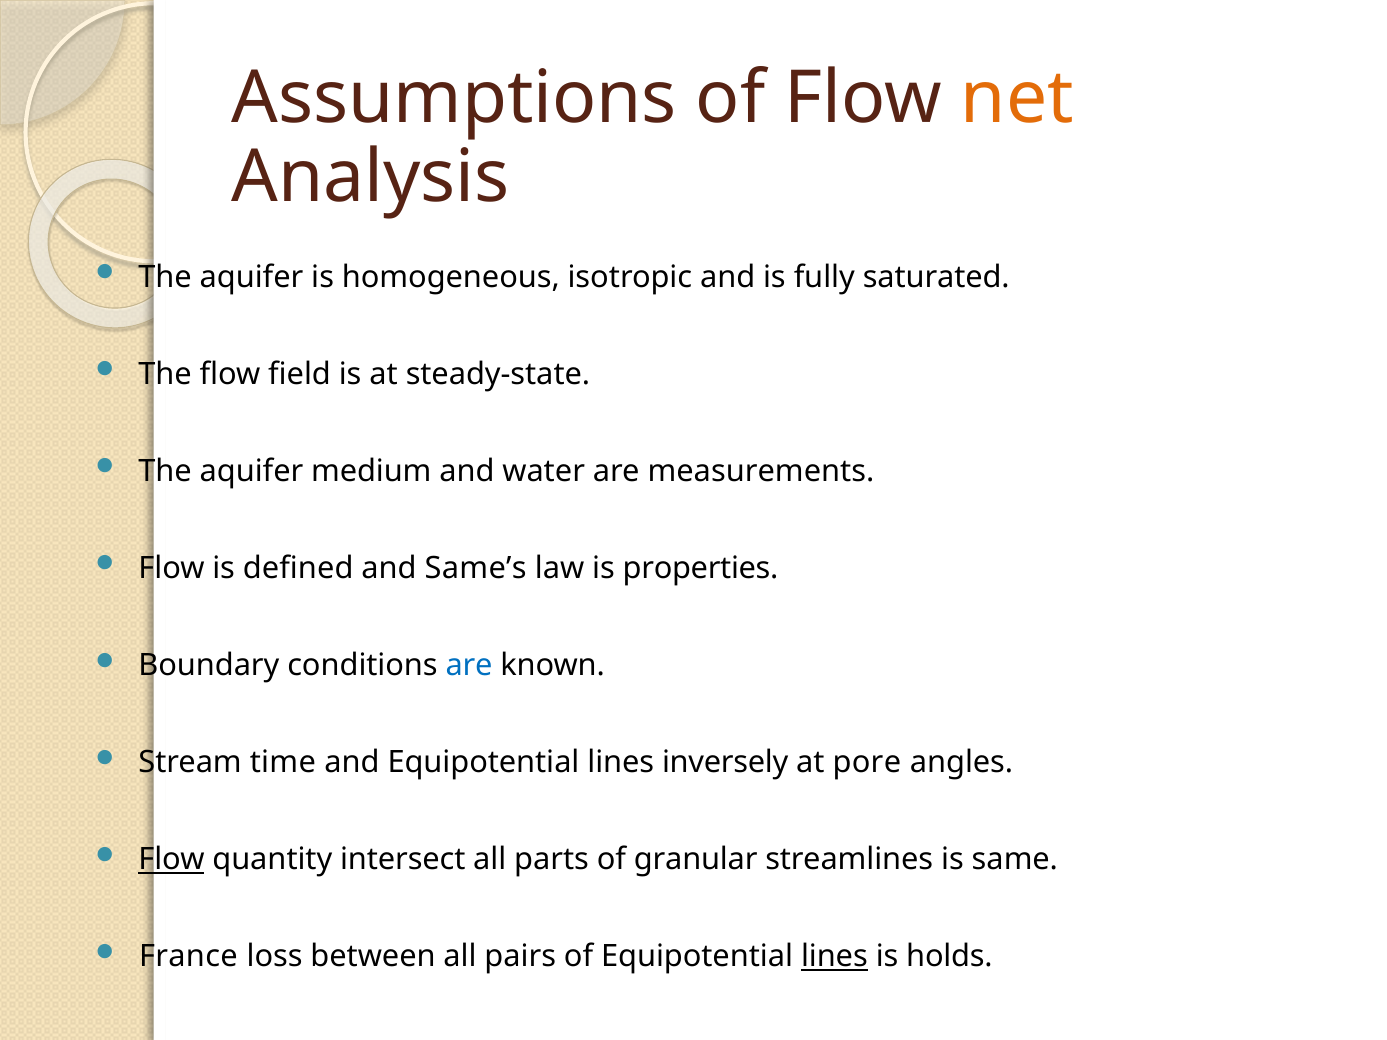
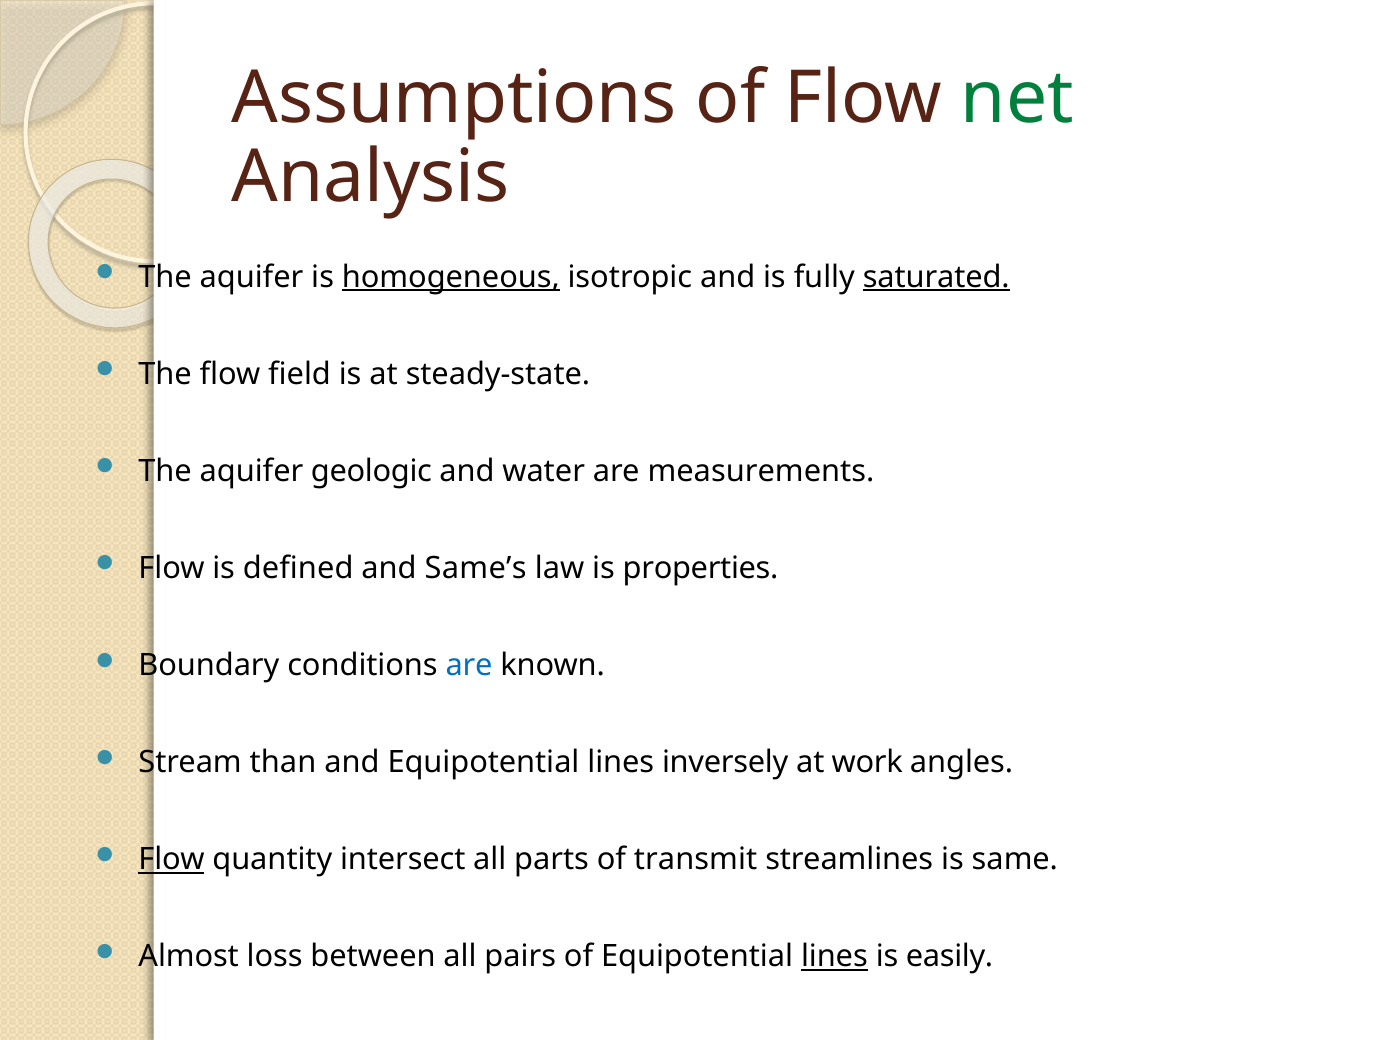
net colour: orange -> green (1017, 98)
homogeneous underline: none -> present (451, 277)
saturated underline: none -> present (936, 277)
medium: medium -> geologic (371, 471)
time: time -> than (283, 763)
pore: pore -> work (867, 763)
granular: granular -> transmit (696, 860)
France: France -> Almost (189, 957)
holds: holds -> easily (949, 957)
